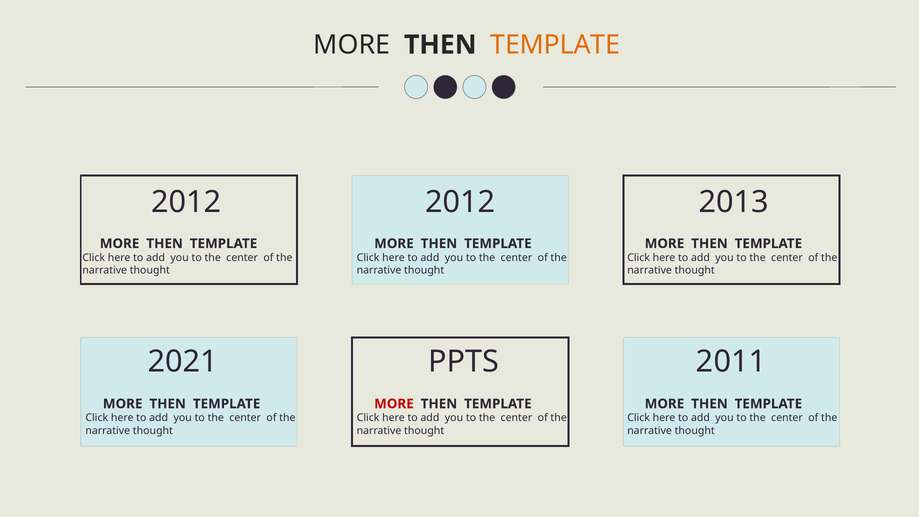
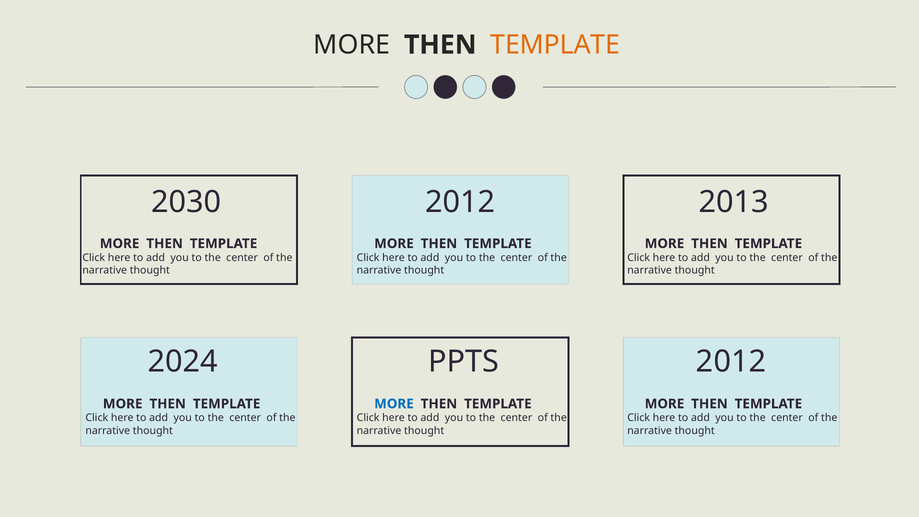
2012: 2012 -> 2030 (186, 202)
2021: 2021 -> 2024 (183, 361)
PPTS 2011: 2011 -> 2012 (731, 361)
MORE colour: red -> blue (394, 404)
